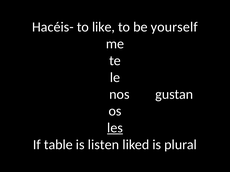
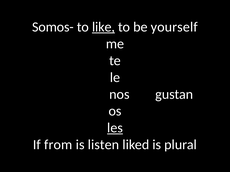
Hacéis-: Hacéis- -> Somos- (53, 27)
like underline: none -> present (103, 27)
table: table -> from (58, 145)
